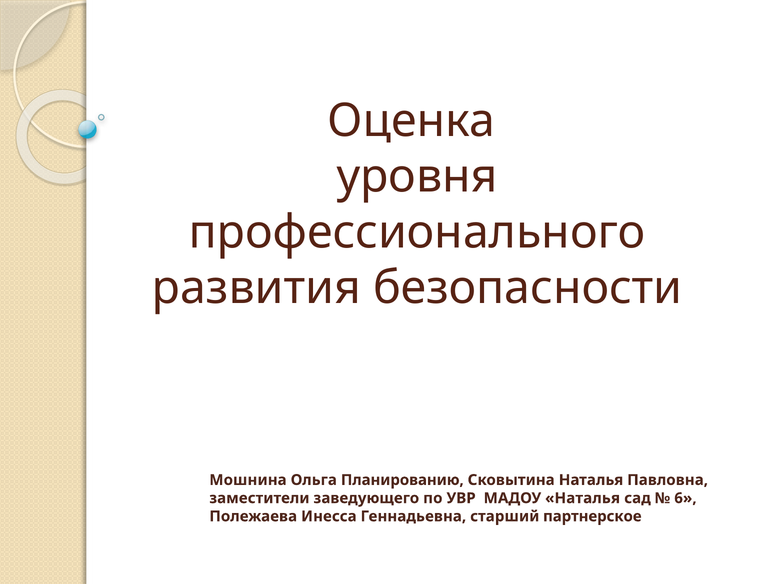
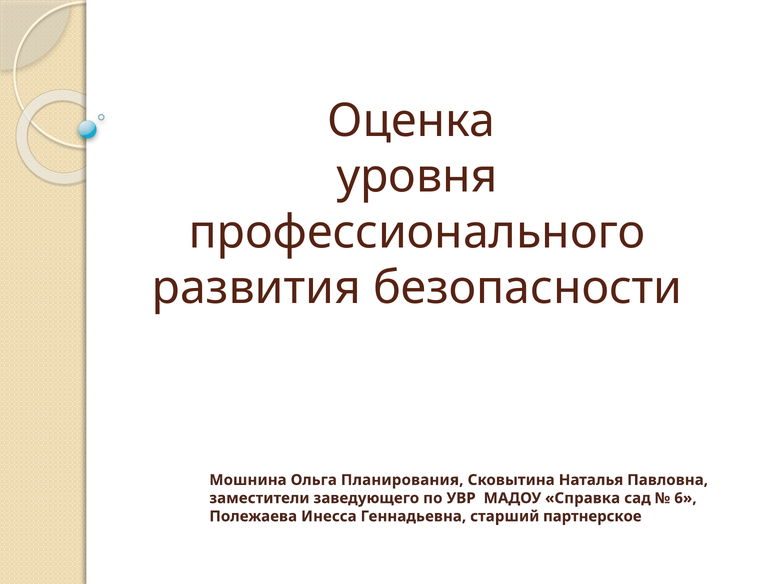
Планированию: Планированию -> Планирования (402, 480)
МАДОУ Наталья: Наталья -> Справка (583, 498)
